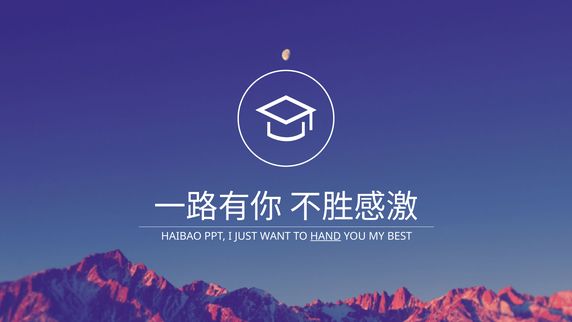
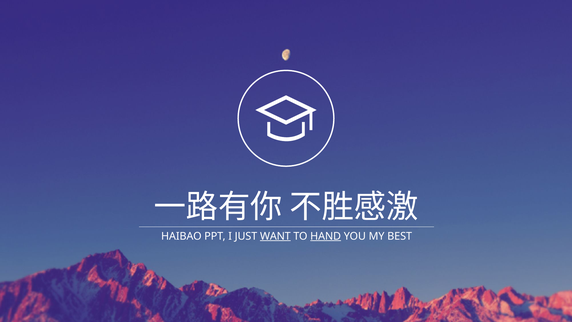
WANT underline: none -> present (275, 236)
